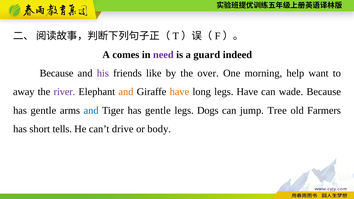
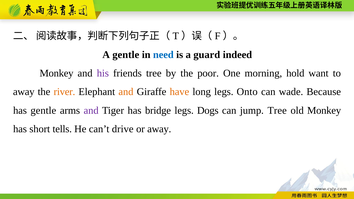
A comes: comes -> gentle (126, 55)
need colour: purple -> blue (163, 55)
Because: Because -> Monkey (57, 73)
friends like: like -> tree (154, 73)
over: over -> poor (208, 73)
help: help -> hold (295, 73)
river colour: purple -> orange (64, 92)
legs Have: Have -> Onto (247, 92)
and colour: blue -> purple (91, 111)
Tiger has gentle: gentle -> bridge (158, 111)
old Farmers: Farmers -> Monkey (324, 111)
or body: body -> away (159, 129)
